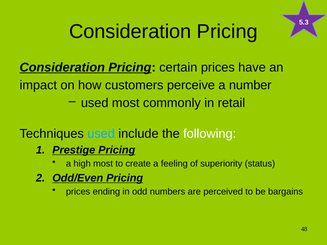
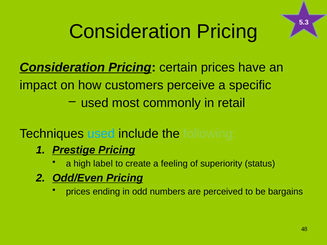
number: number -> specific (250, 85)
following colour: white -> light green (210, 134)
high most: most -> label (103, 164)
